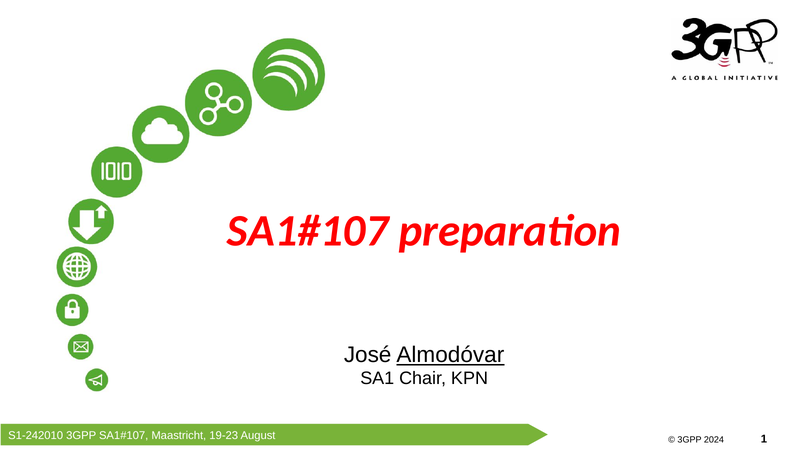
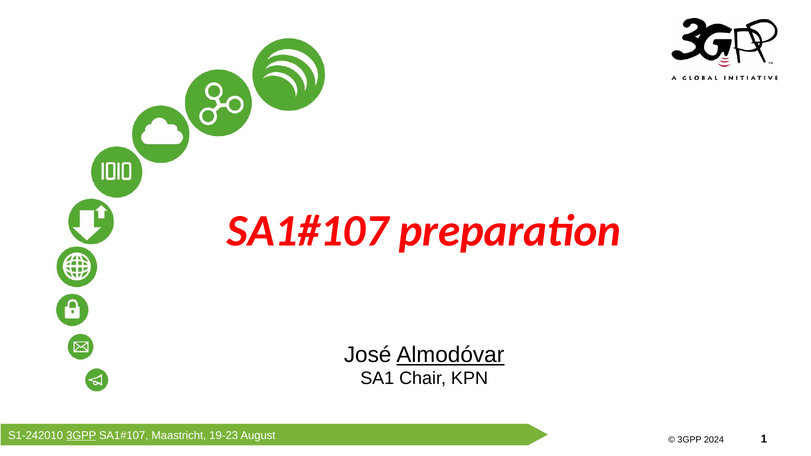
3GPP underline: none -> present (81, 436)
